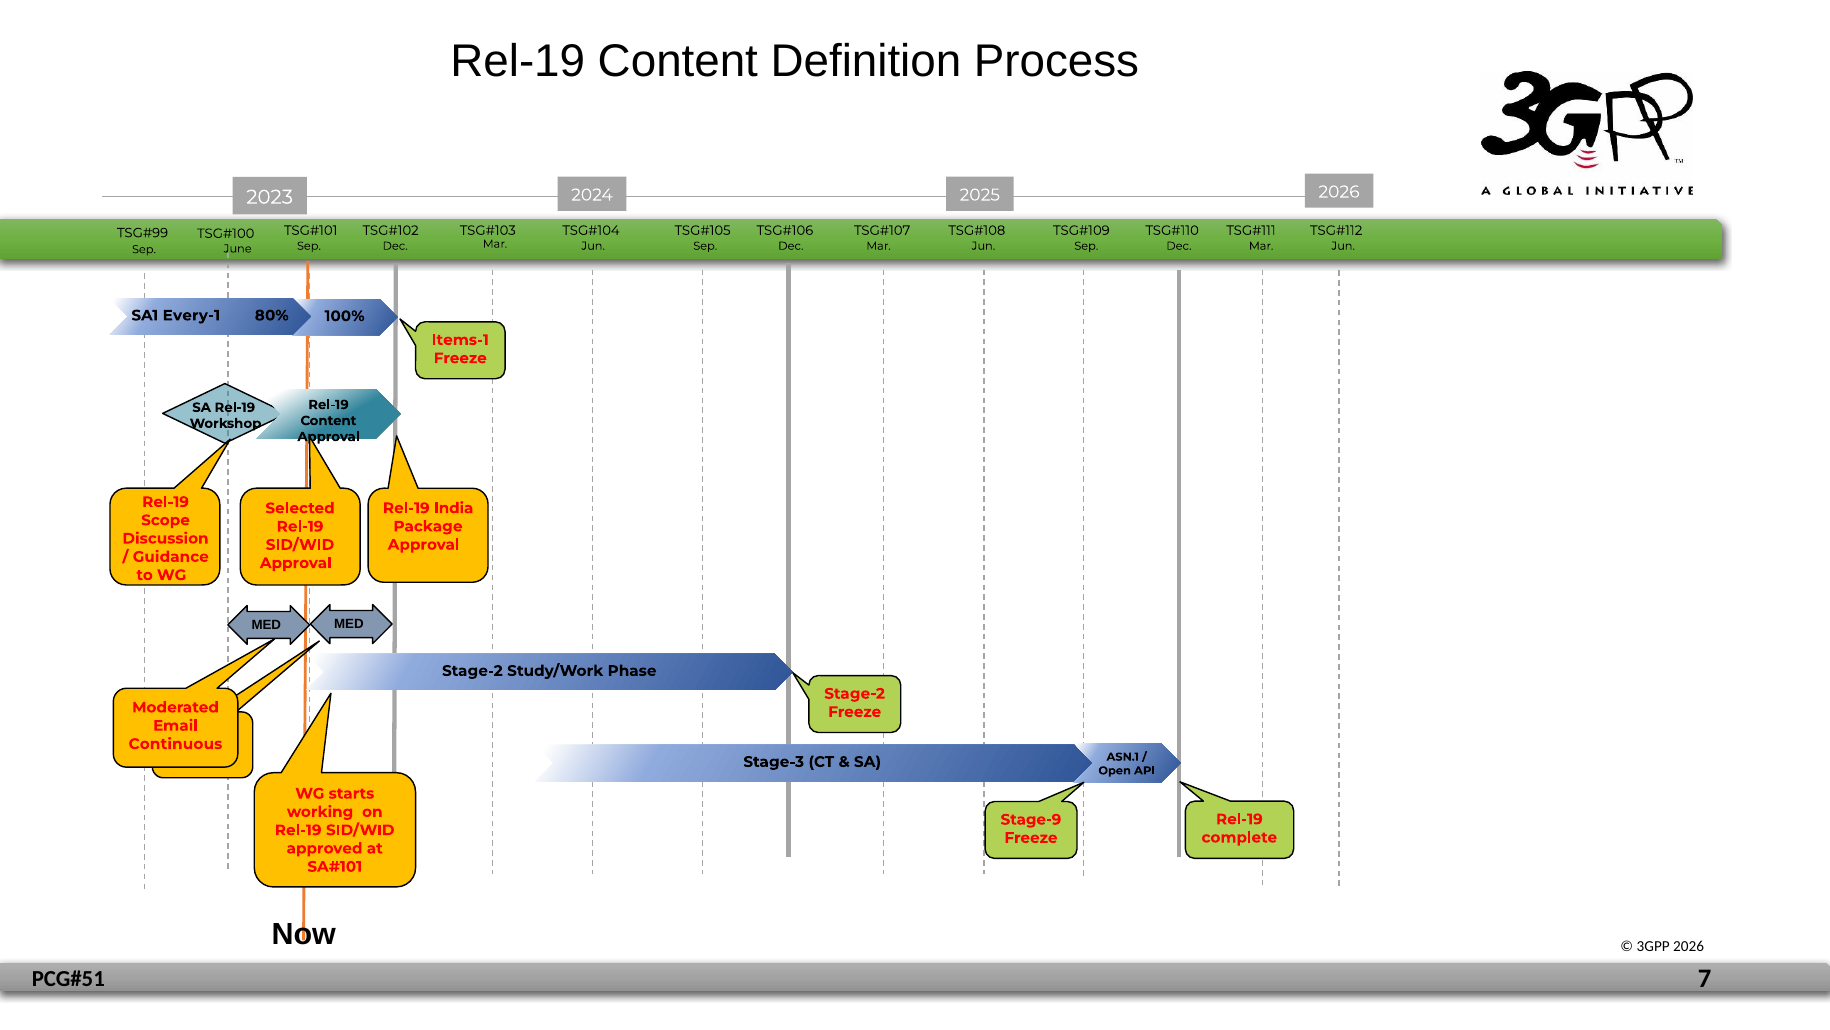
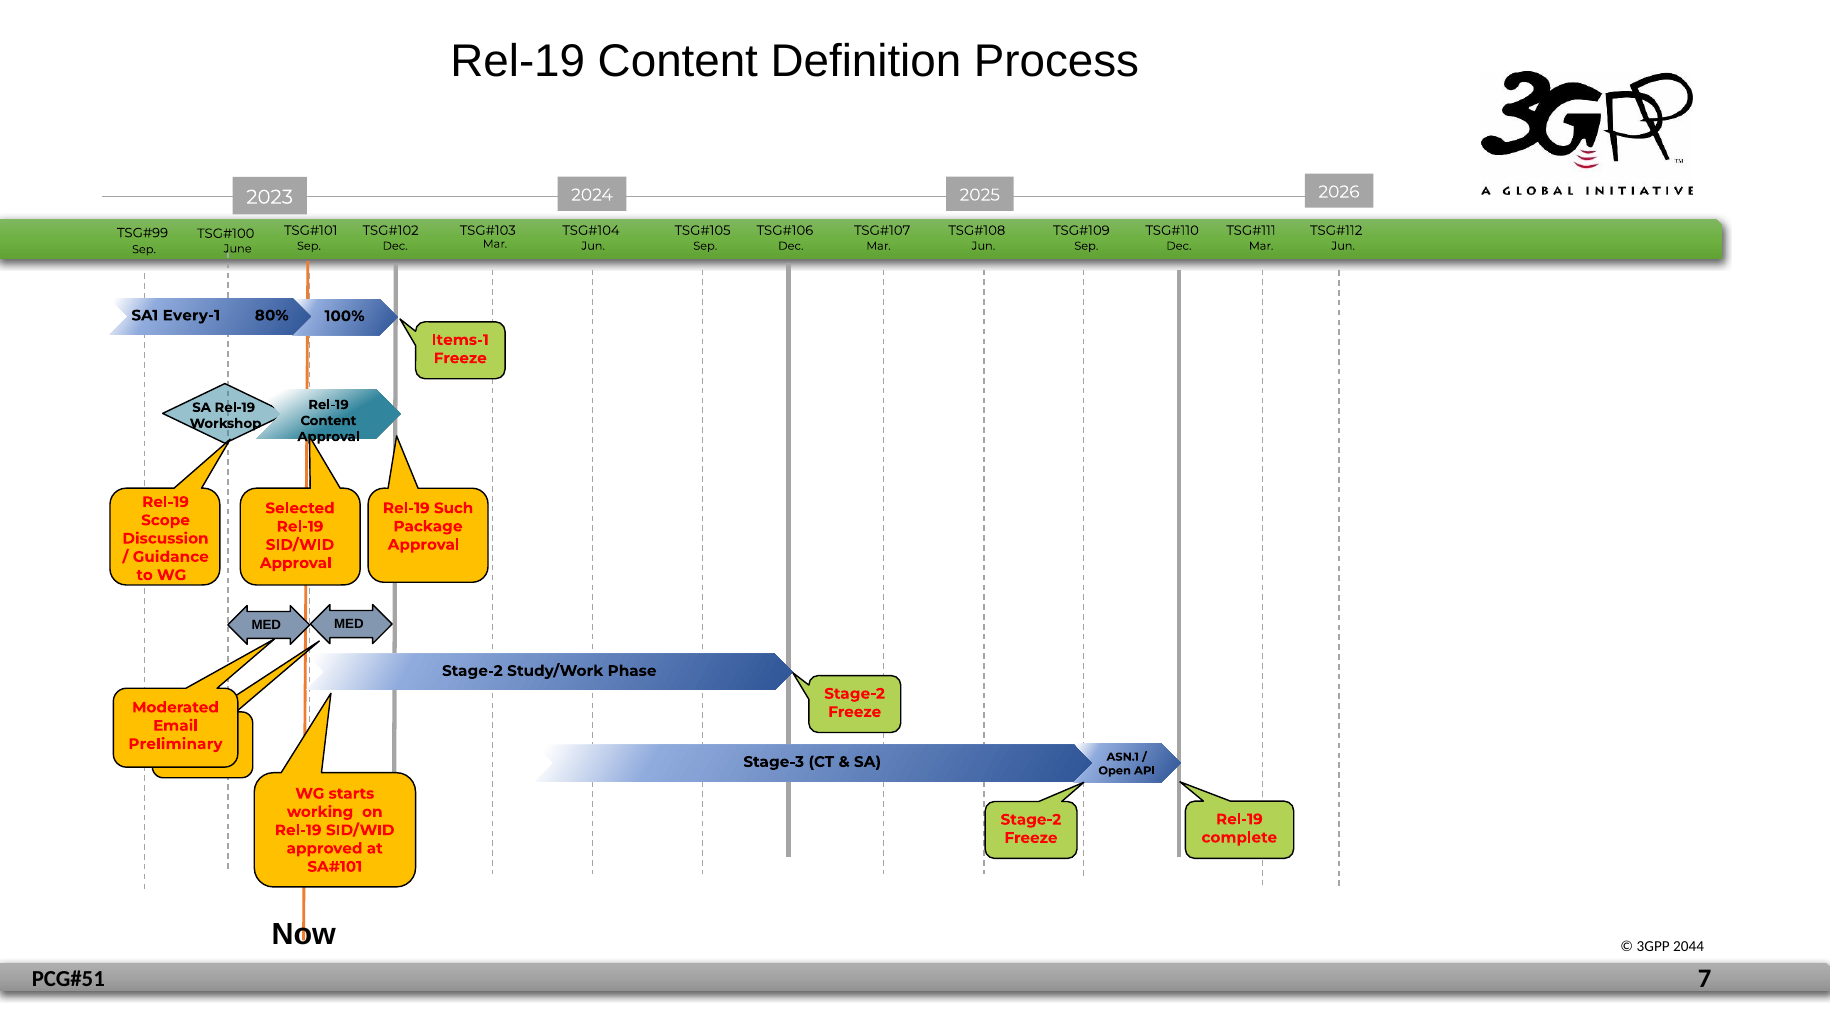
India: India -> Such (454, 508)
Continuous: Continuous -> Preliminary (175, 744)
Stage-9: Stage-9 -> Stage-2 (1031, 819)
2026: 2026 -> 2044 (1689, 946)
